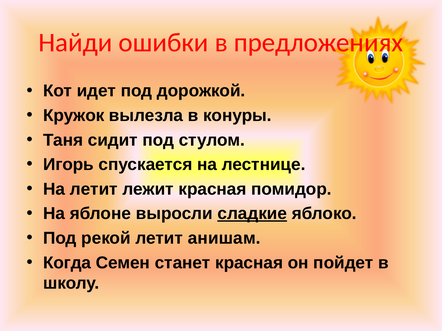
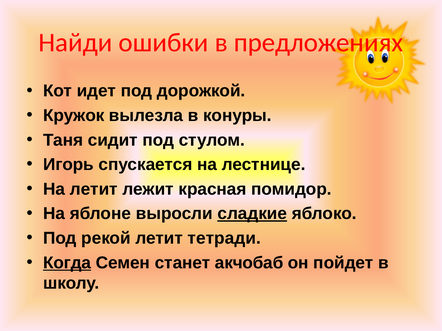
анишам: анишам -> тетради (224, 239)
Когда underline: none -> present (67, 263)
станет красная: красная -> акчобаб (249, 263)
